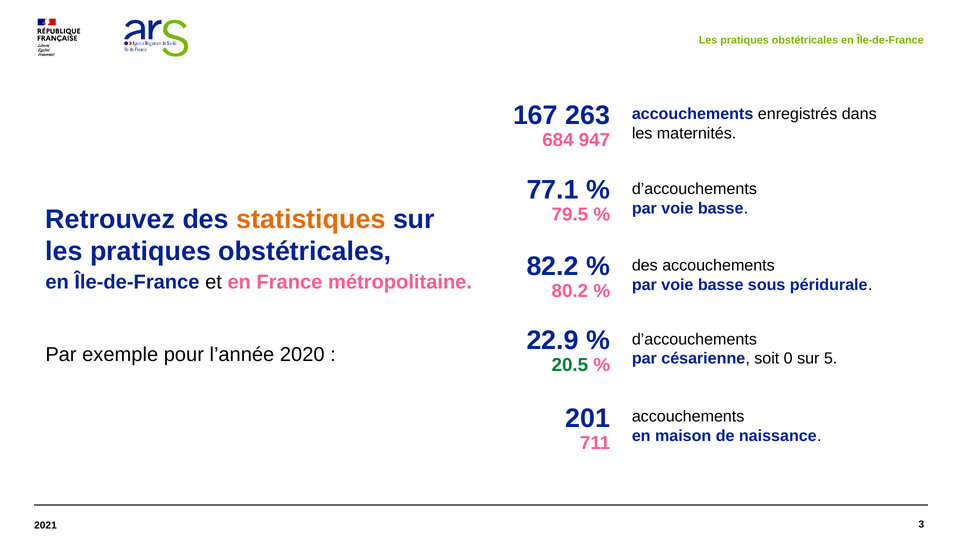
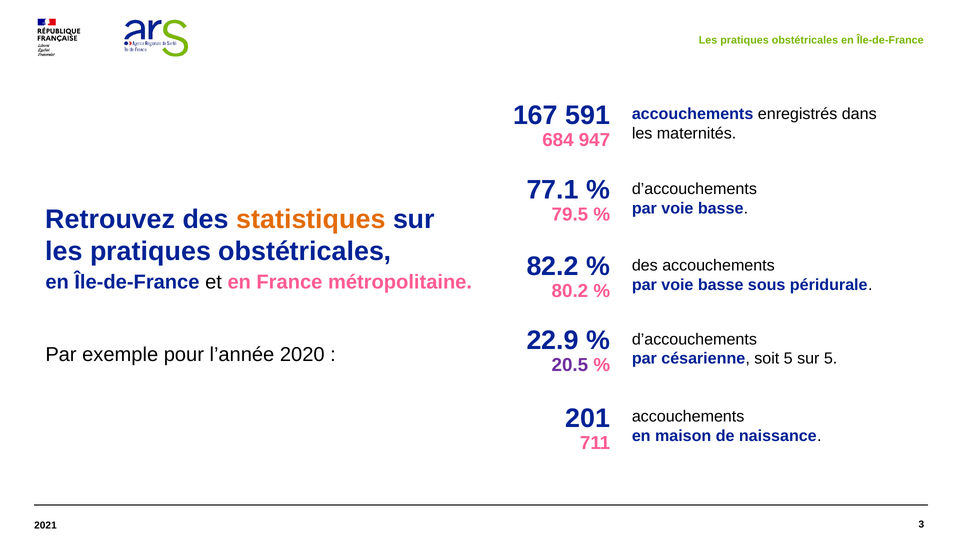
263: 263 -> 591 (588, 116)
soit 0: 0 -> 5 (788, 359)
20.5 colour: green -> purple (570, 366)
